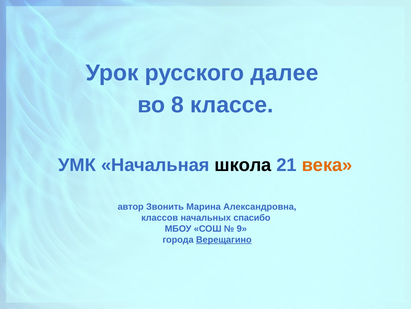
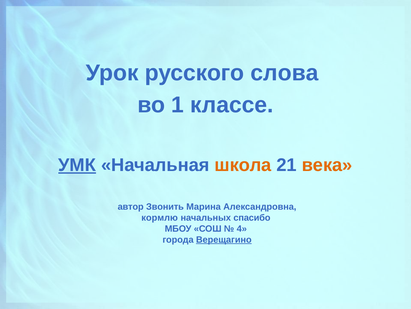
далее: далее -> слова (284, 73)
8: 8 -> 1 (178, 105)
УМК underline: none -> present (77, 165)
школа colour: black -> orange (243, 165)
классов: классов -> кормлю (160, 217)
9: 9 -> 4 (242, 228)
